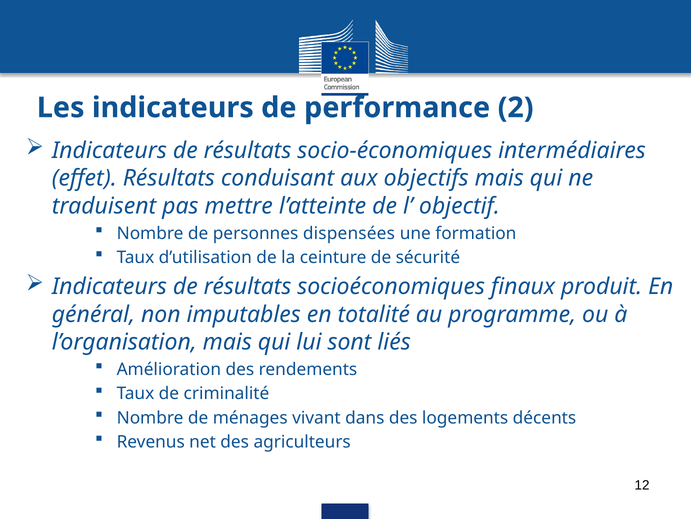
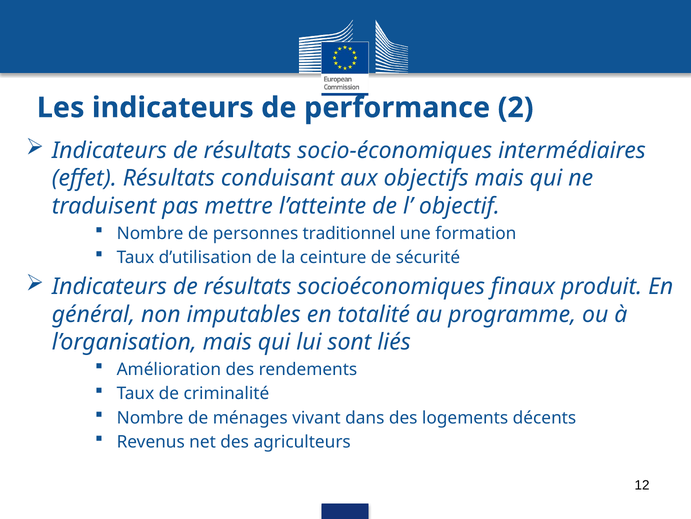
dispensées: dispensées -> traditionnel (349, 233)
